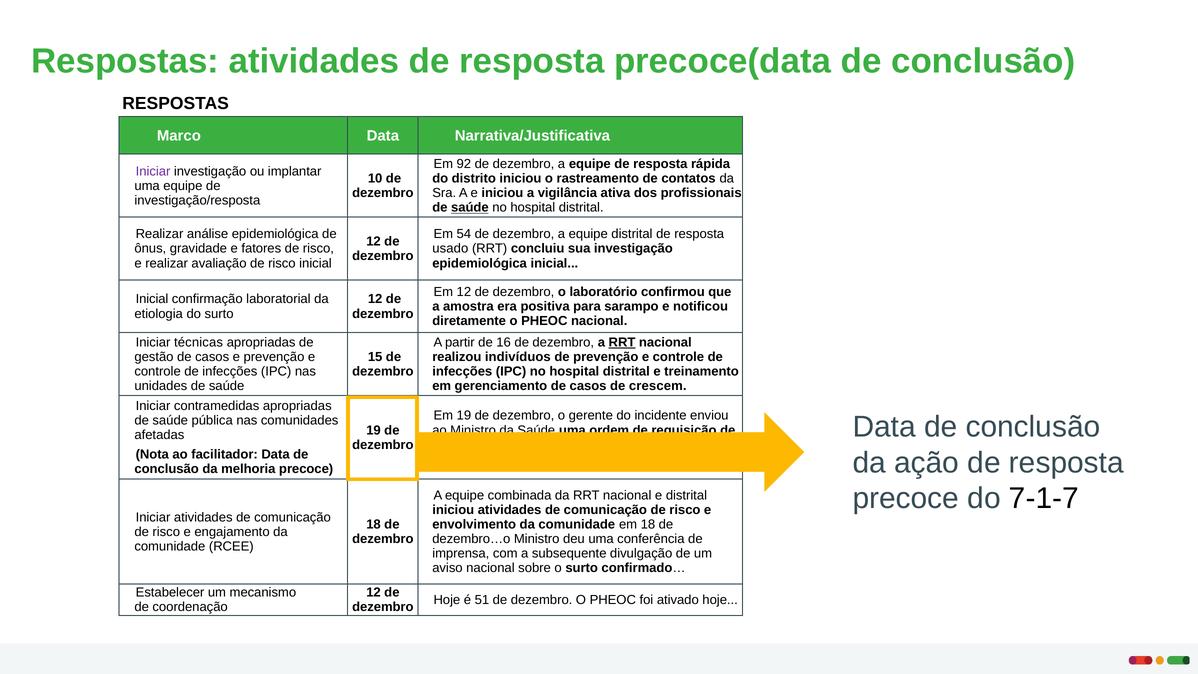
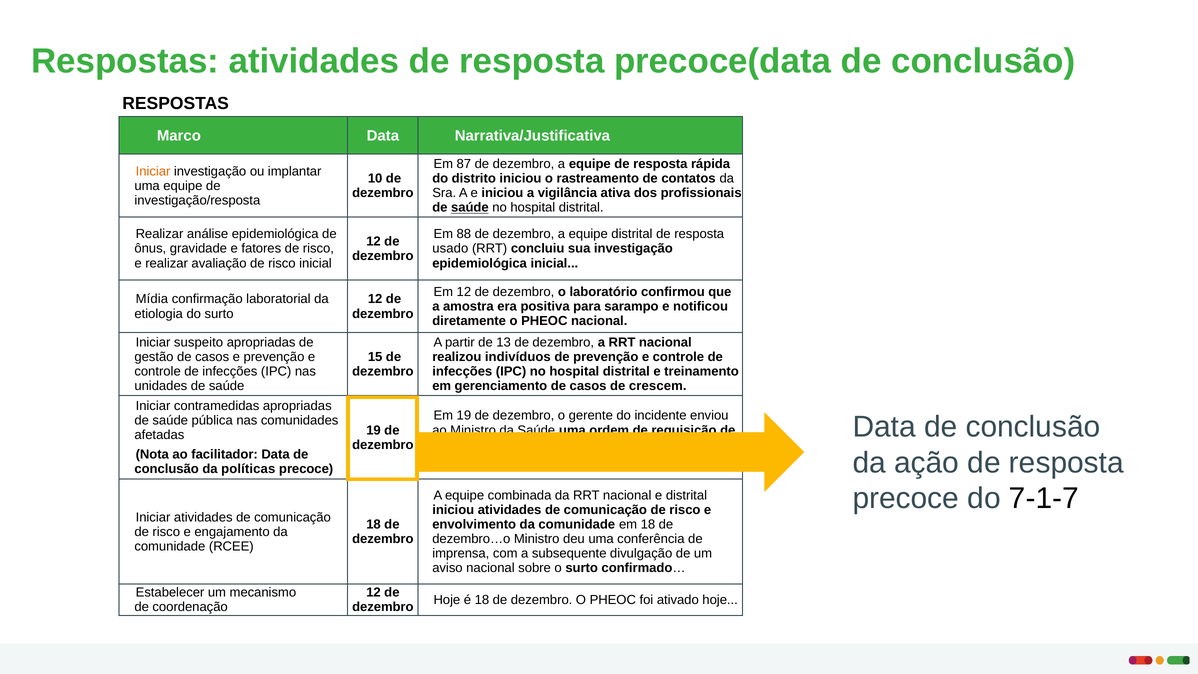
92: 92 -> 87 (464, 164)
Iniciar colour: purple -> orange (153, 171)
54: 54 -> 88 (464, 234)
Inicial: Inicial -> Mídia (152, 299)
técnicas: técnicas -> suspeito (199, 342)
16: 16 -> 13 (504, 342)
RRT underline: present -> none (622, 342)
melhoria: melhoria -> políticas (248, 469)
é 51: 51 -> 18 (482, 600)
